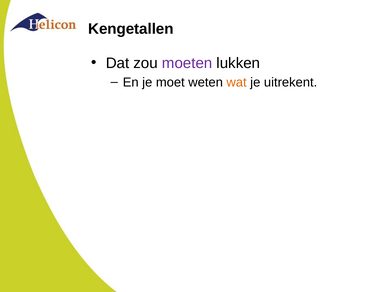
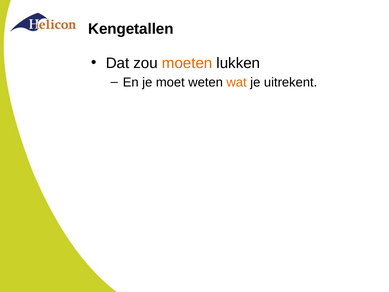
moeten colour: purple -> orange (187, 63)
